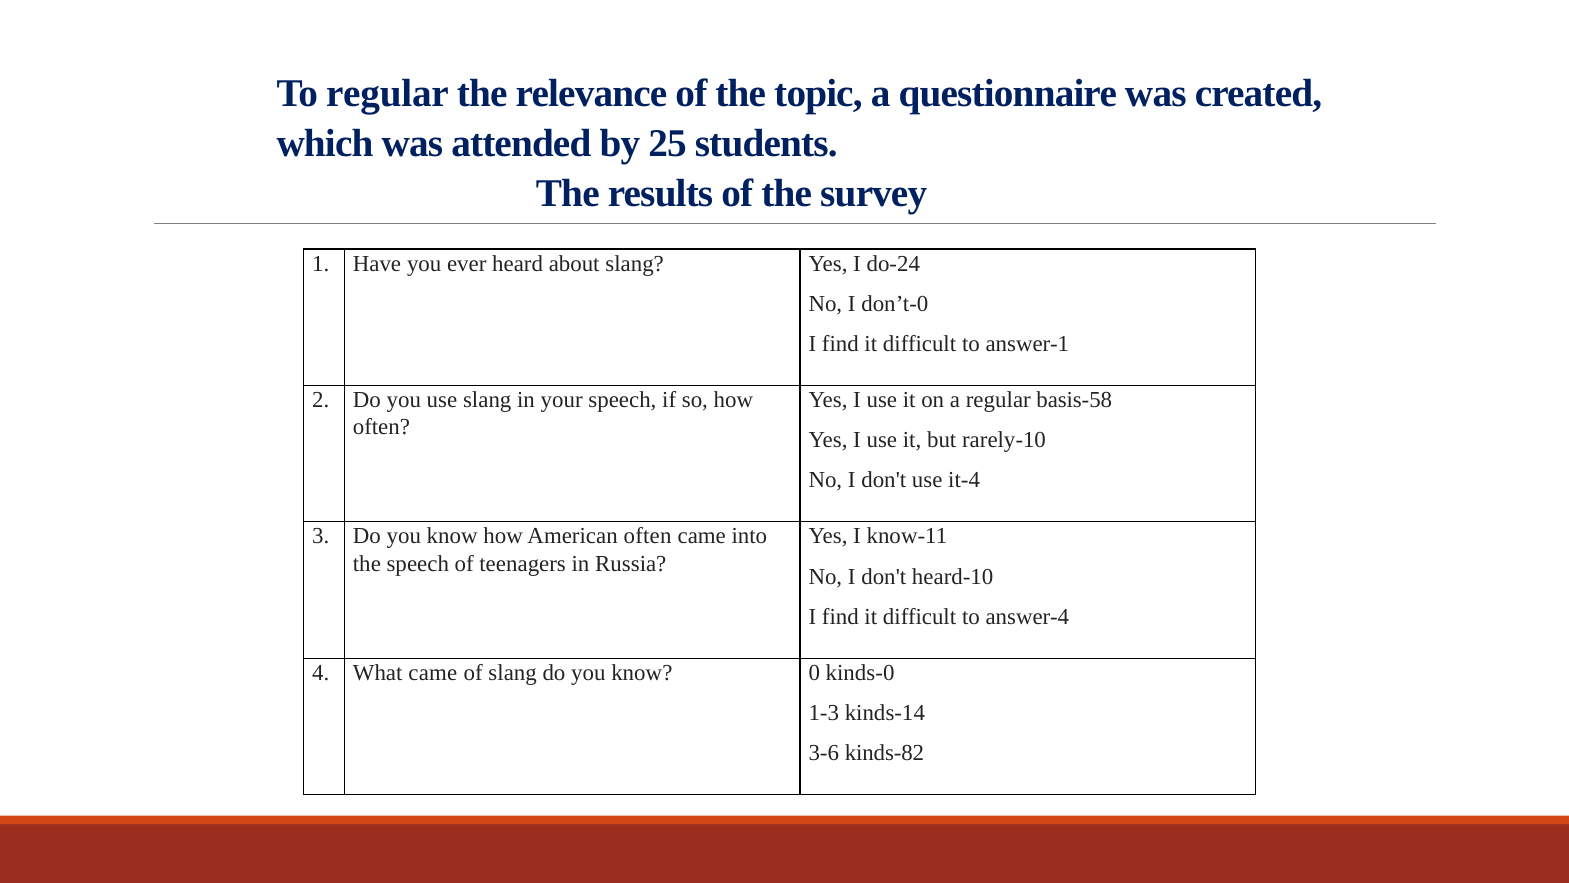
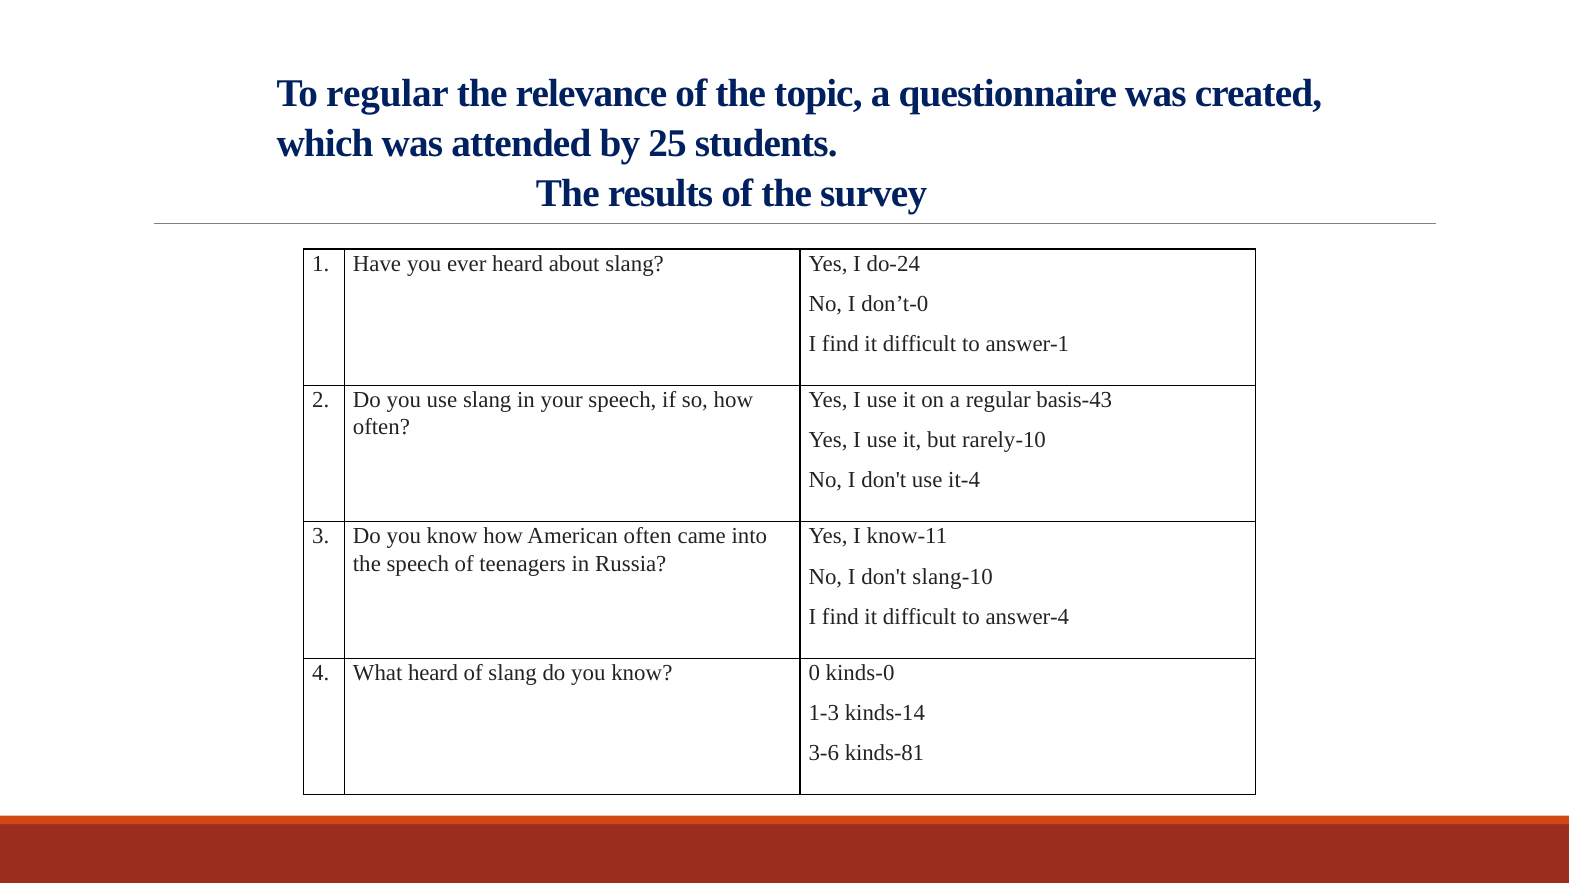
basis-58: basis-58 -> basis-43 (1074, 400)
heard-10: heard-10 -> slang-10 (953, 576)
What came: came -> heard (433, 673)
kinds-82: kinds-82 -> kinds-81 (884, 753)
